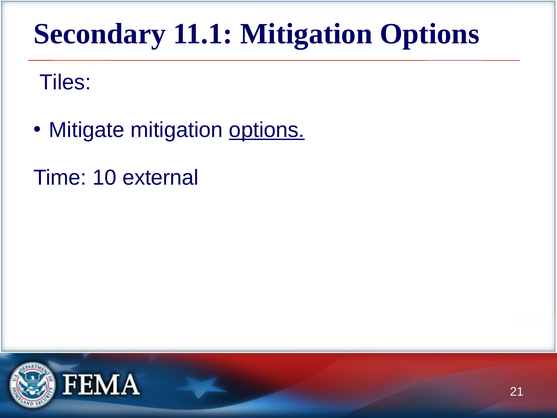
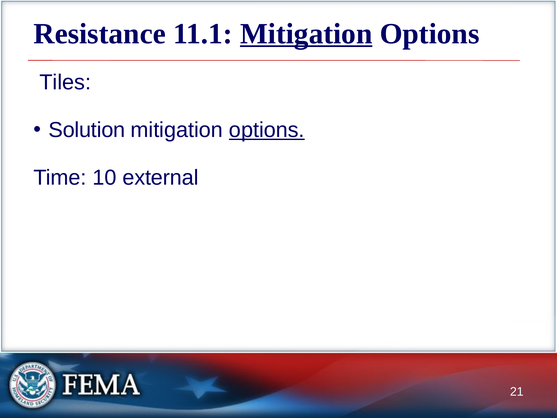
Secondary: Secondary -> Resistance (100, 34)
Mitigation underline: none -> present (306, 34)
Mitigate: Mitigate -> Solution (87, 130)
